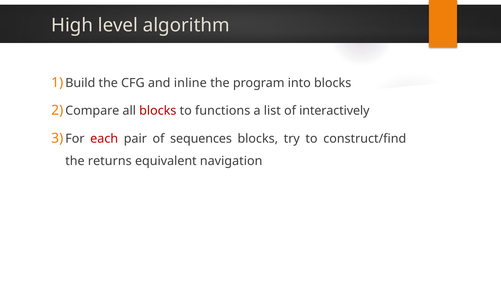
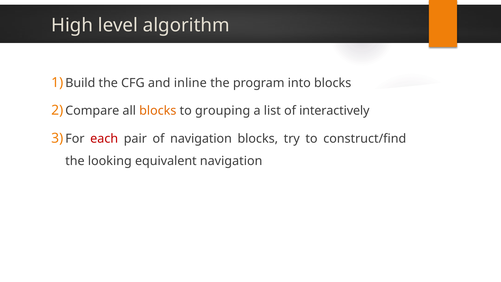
blocks colour: red -> orange (158, 111)
functions: functions -> grouping (223, 111)
of sequences: sequences -> navigation (201, 138)
returns: returns -> looking (110, 161)
